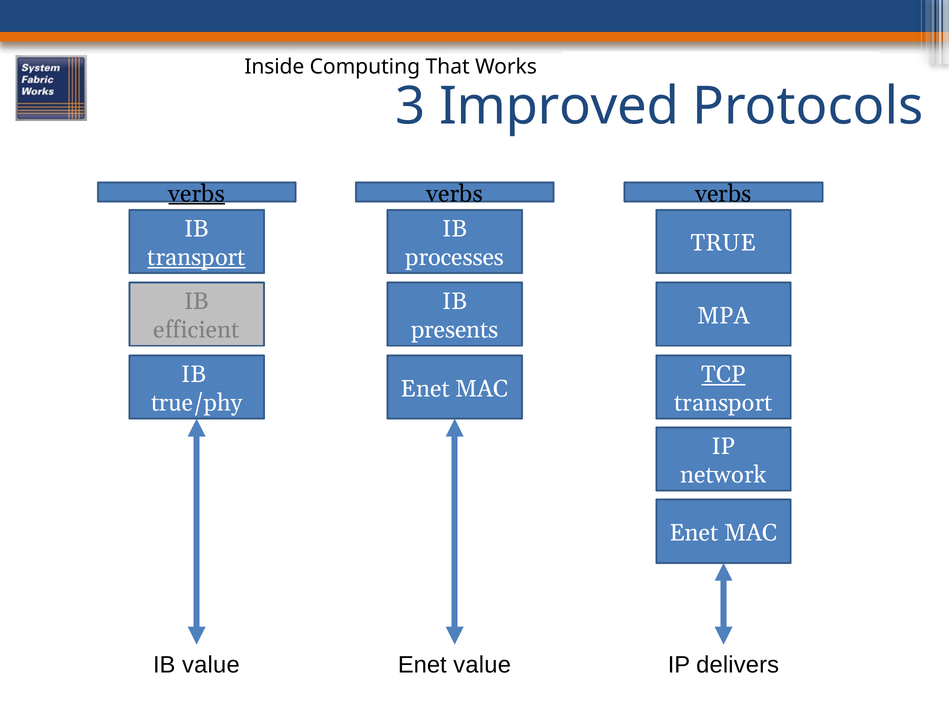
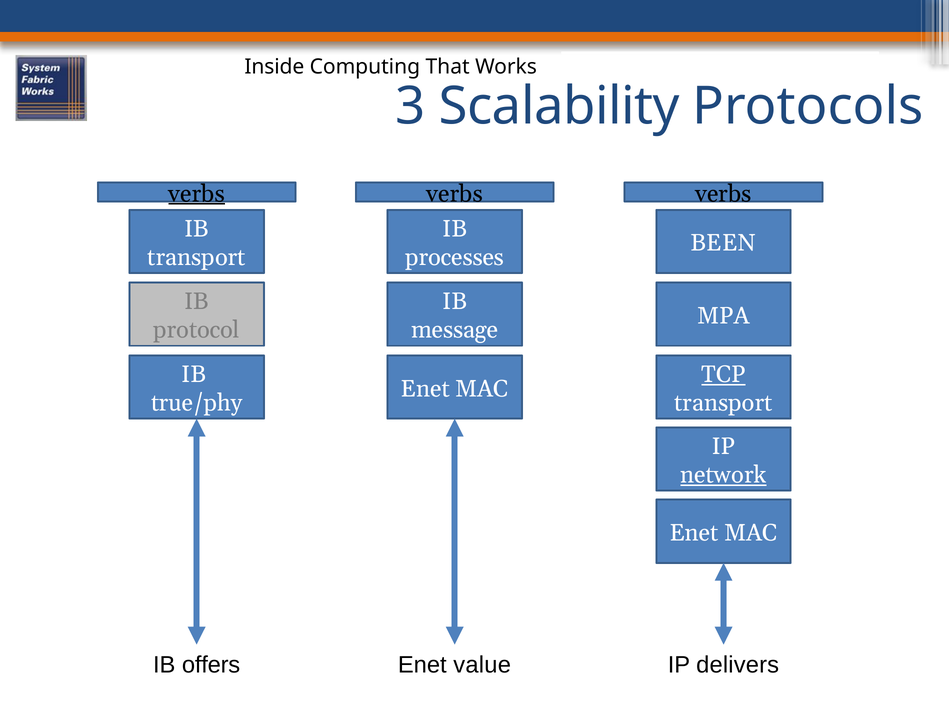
Improved: Improved -> Scalability (559, 106)
TRUE: TRUE -> BEEN (723, 243)
transport underline: present -> none (197, 257)
efficient: efficient -> protocol (197, 330)
presents: presents -> message (455, 330)
network underline: none -> present (723, 475)
IB value: value -> offers (211, 665)
